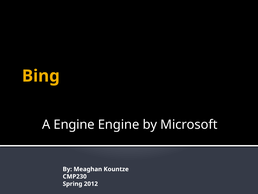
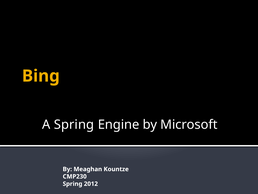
A Engine: Engine -> Spring (74, 124)
